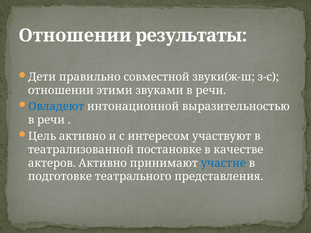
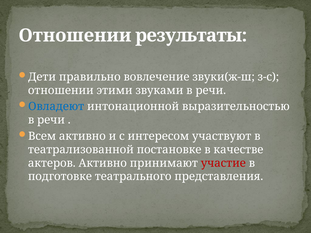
совместной: совместной -> вовлечение (157, 77)
Цель: Цель -> Всем (42, 136)
участие colour: blue -> red (223, 163)
